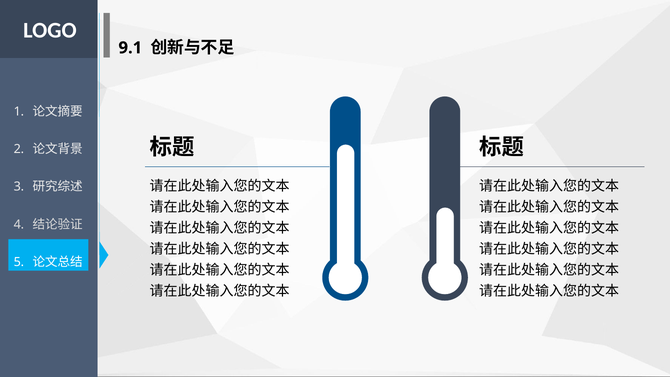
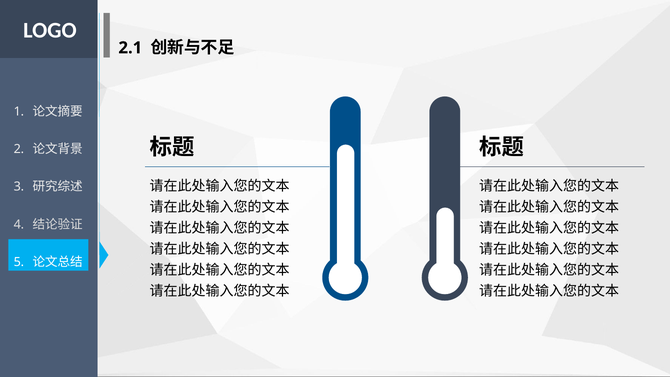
9.1: 9.1 -> 2.1 (130, 48)
